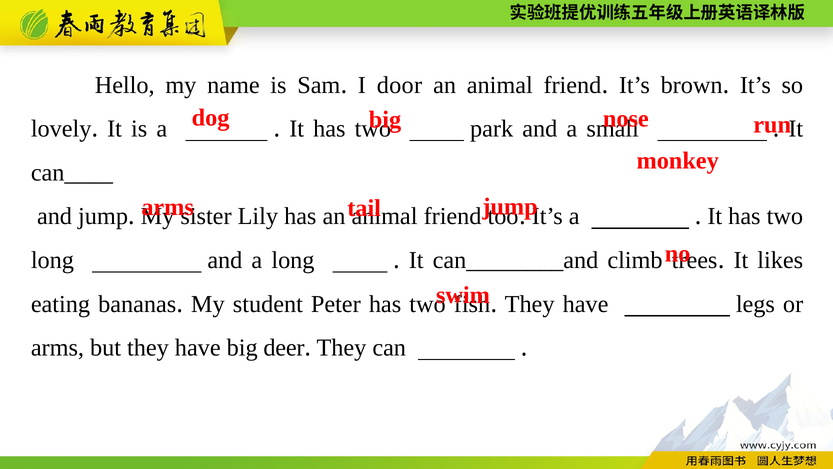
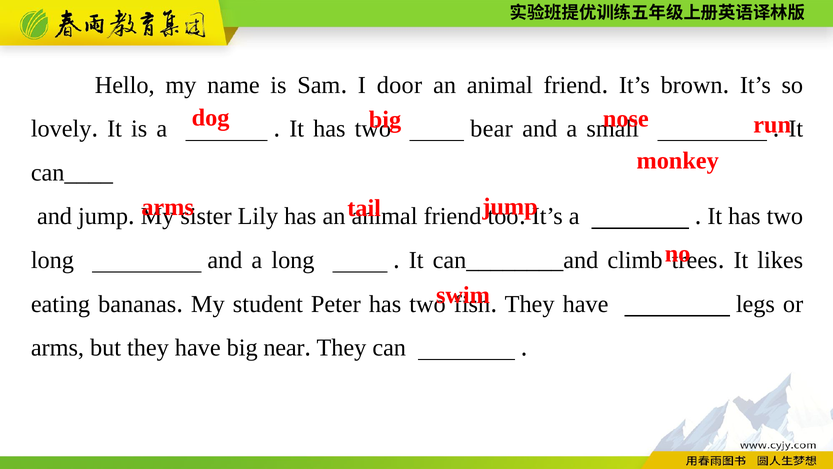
park: park -> bear (492, 129)
deer: deer -> near (284, 348)
